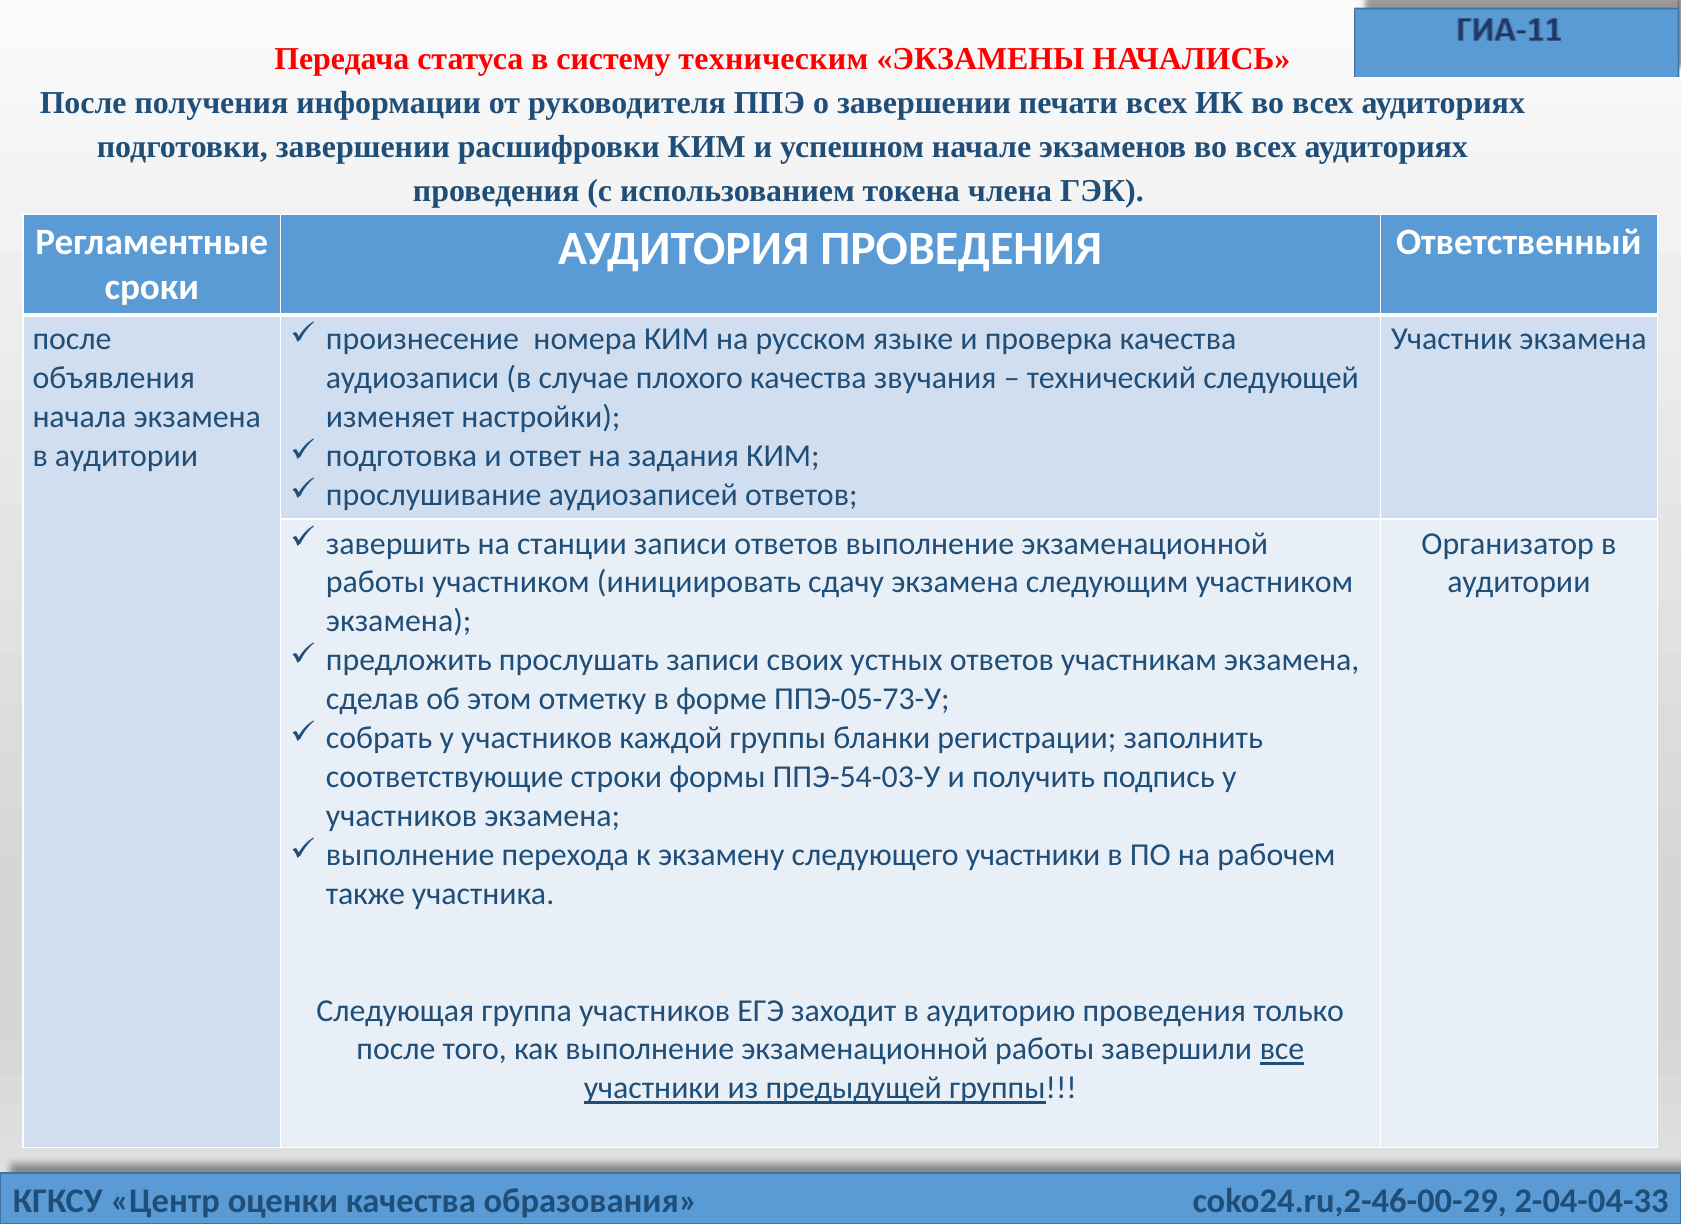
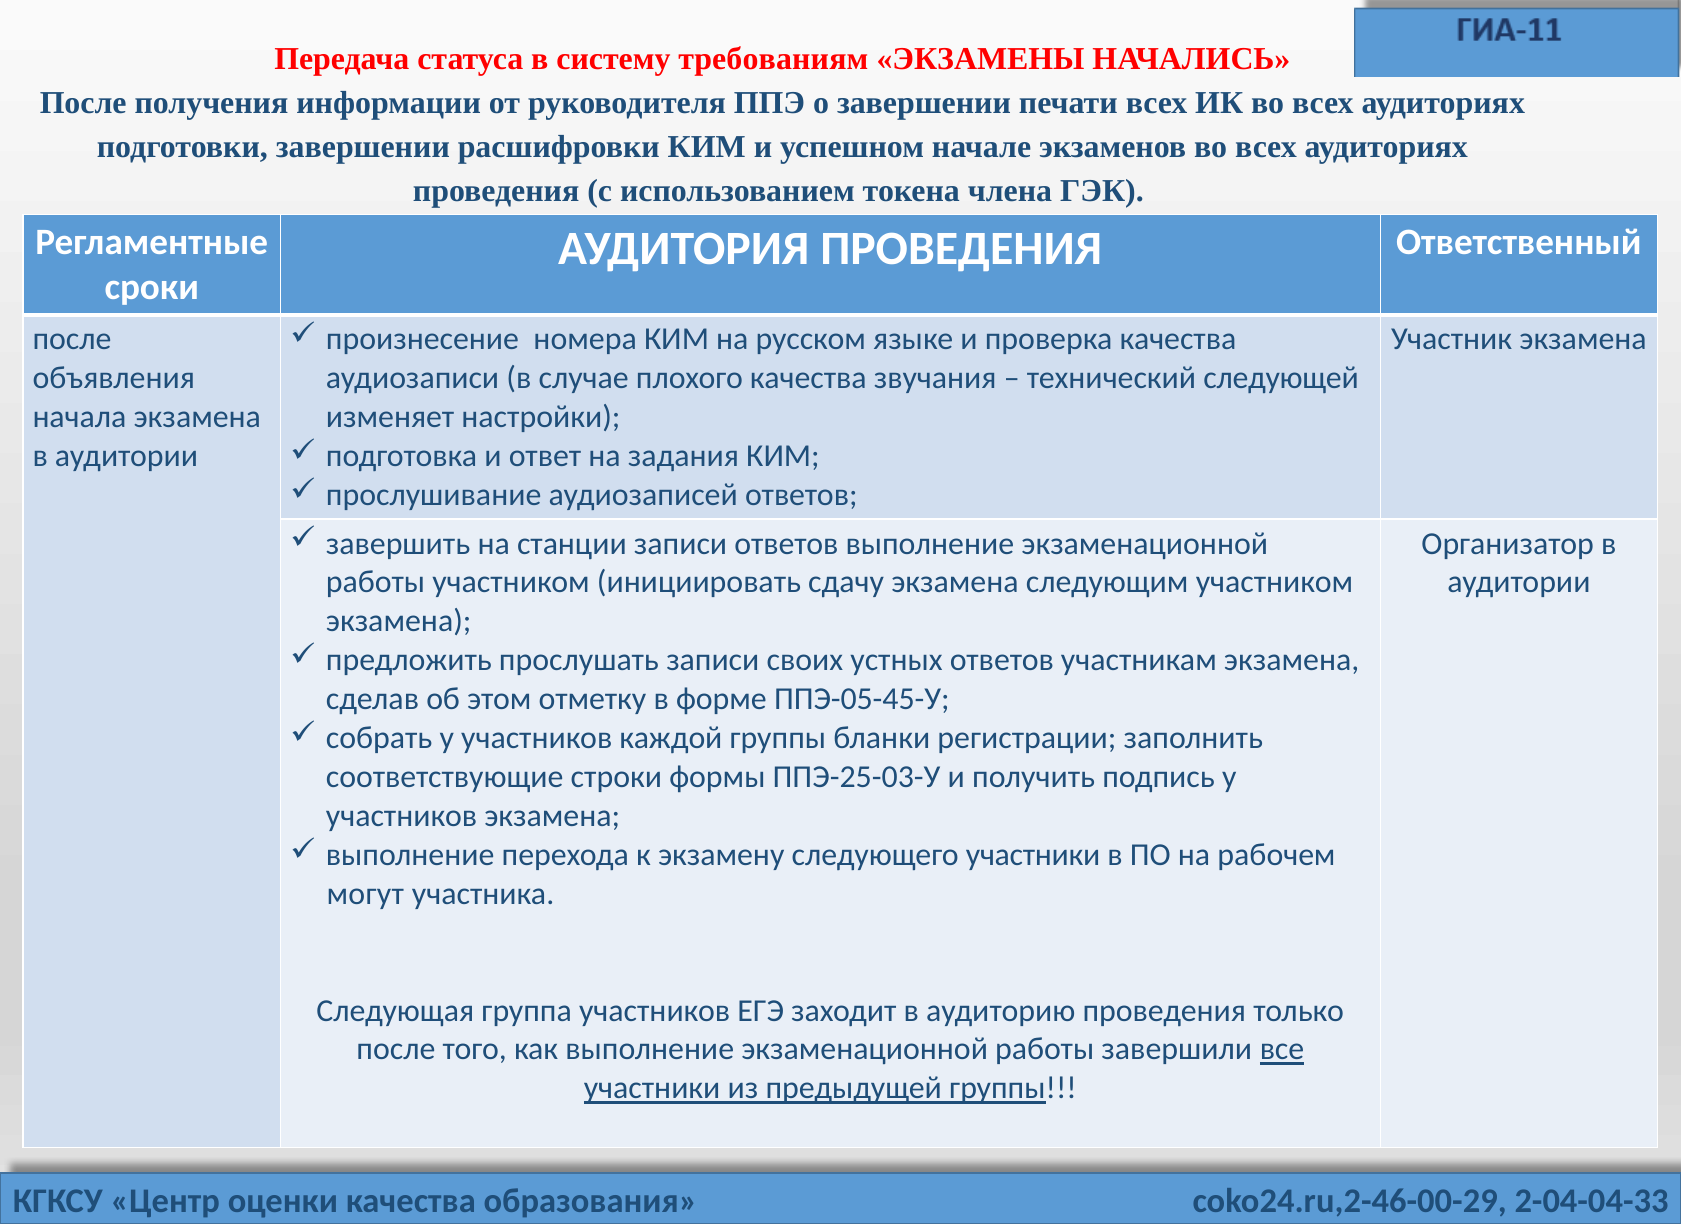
техническим: техническим -> требованиям (773, 59)
ППЭ-05-73-У: ППЭ-05-73-У -> ППЭ-05-45-У (862, 699)
ППЭ-54-03-У: ППЭ-54-03-У -> ППЭ-25-03-У (857, 777)
также: также -> могут (365, 894)
